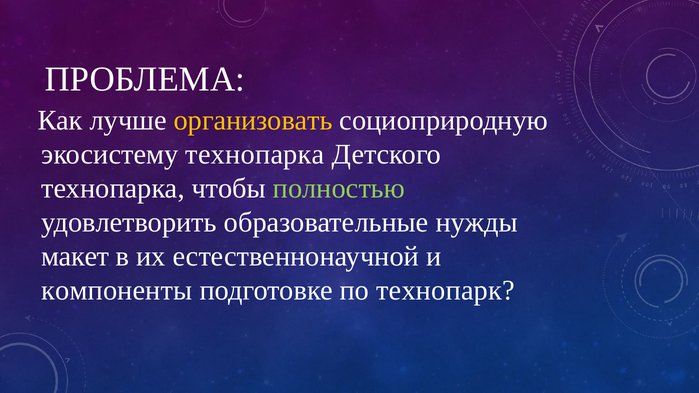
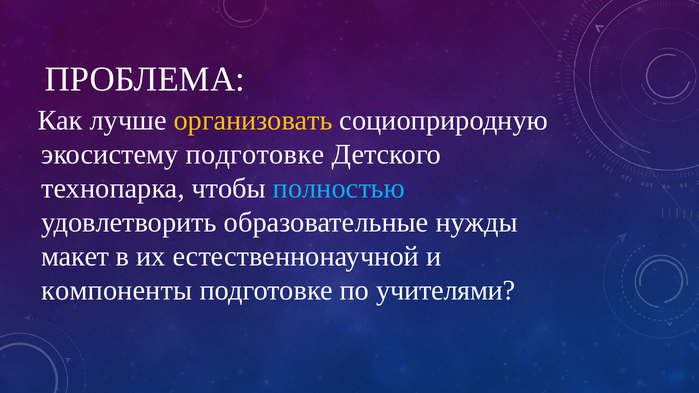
экосистему технопарка: технопарка -> подготовке (255, 154)
полностью colour: light green -> light blue (339, 188)
технопарк: технопарк -> учителями (446, 291)
